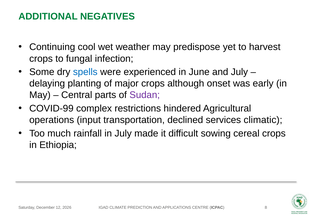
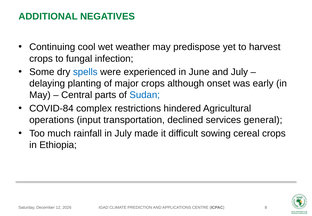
Sudan colour: purple -> blue (145, 95)
COVID-99: COVID-99 -> COVID-84 (51, 109)
climatic: climatic -> general (263, 120)
